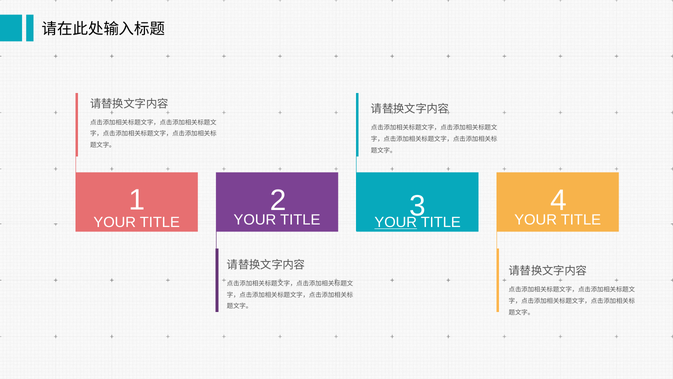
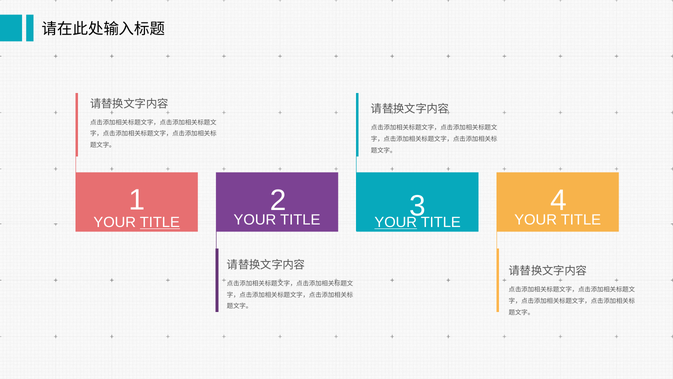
TITLE underline: none -> present (160, 222)
